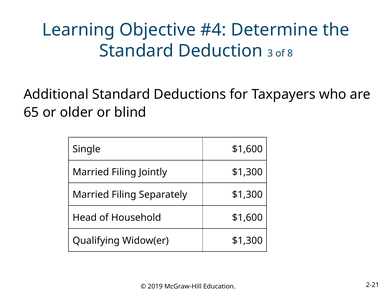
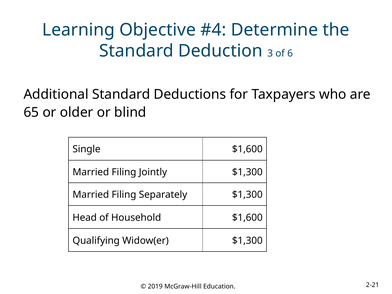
8: 8 -> 6 (290, 53)
